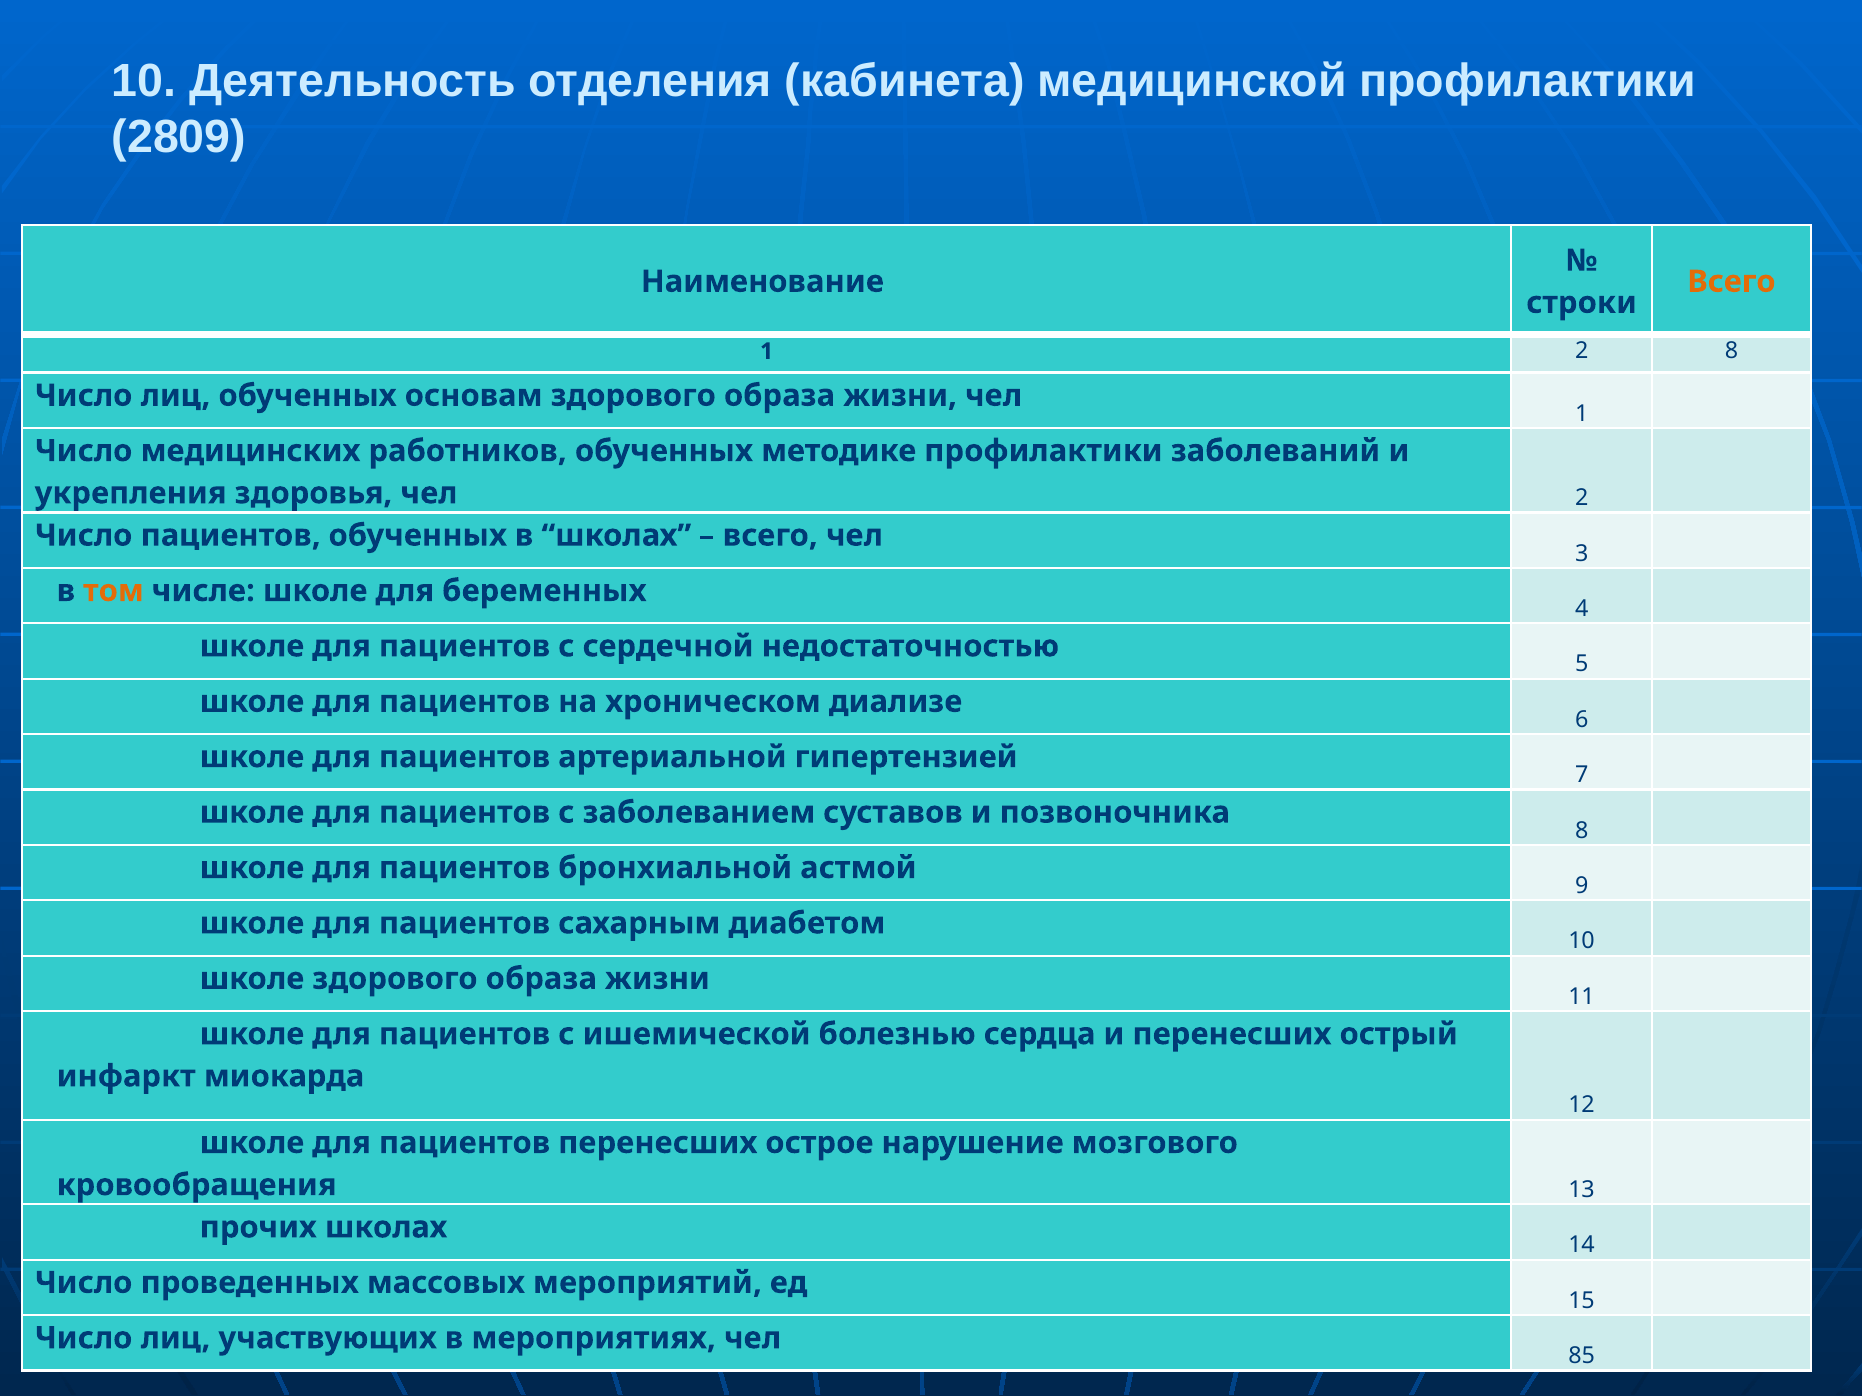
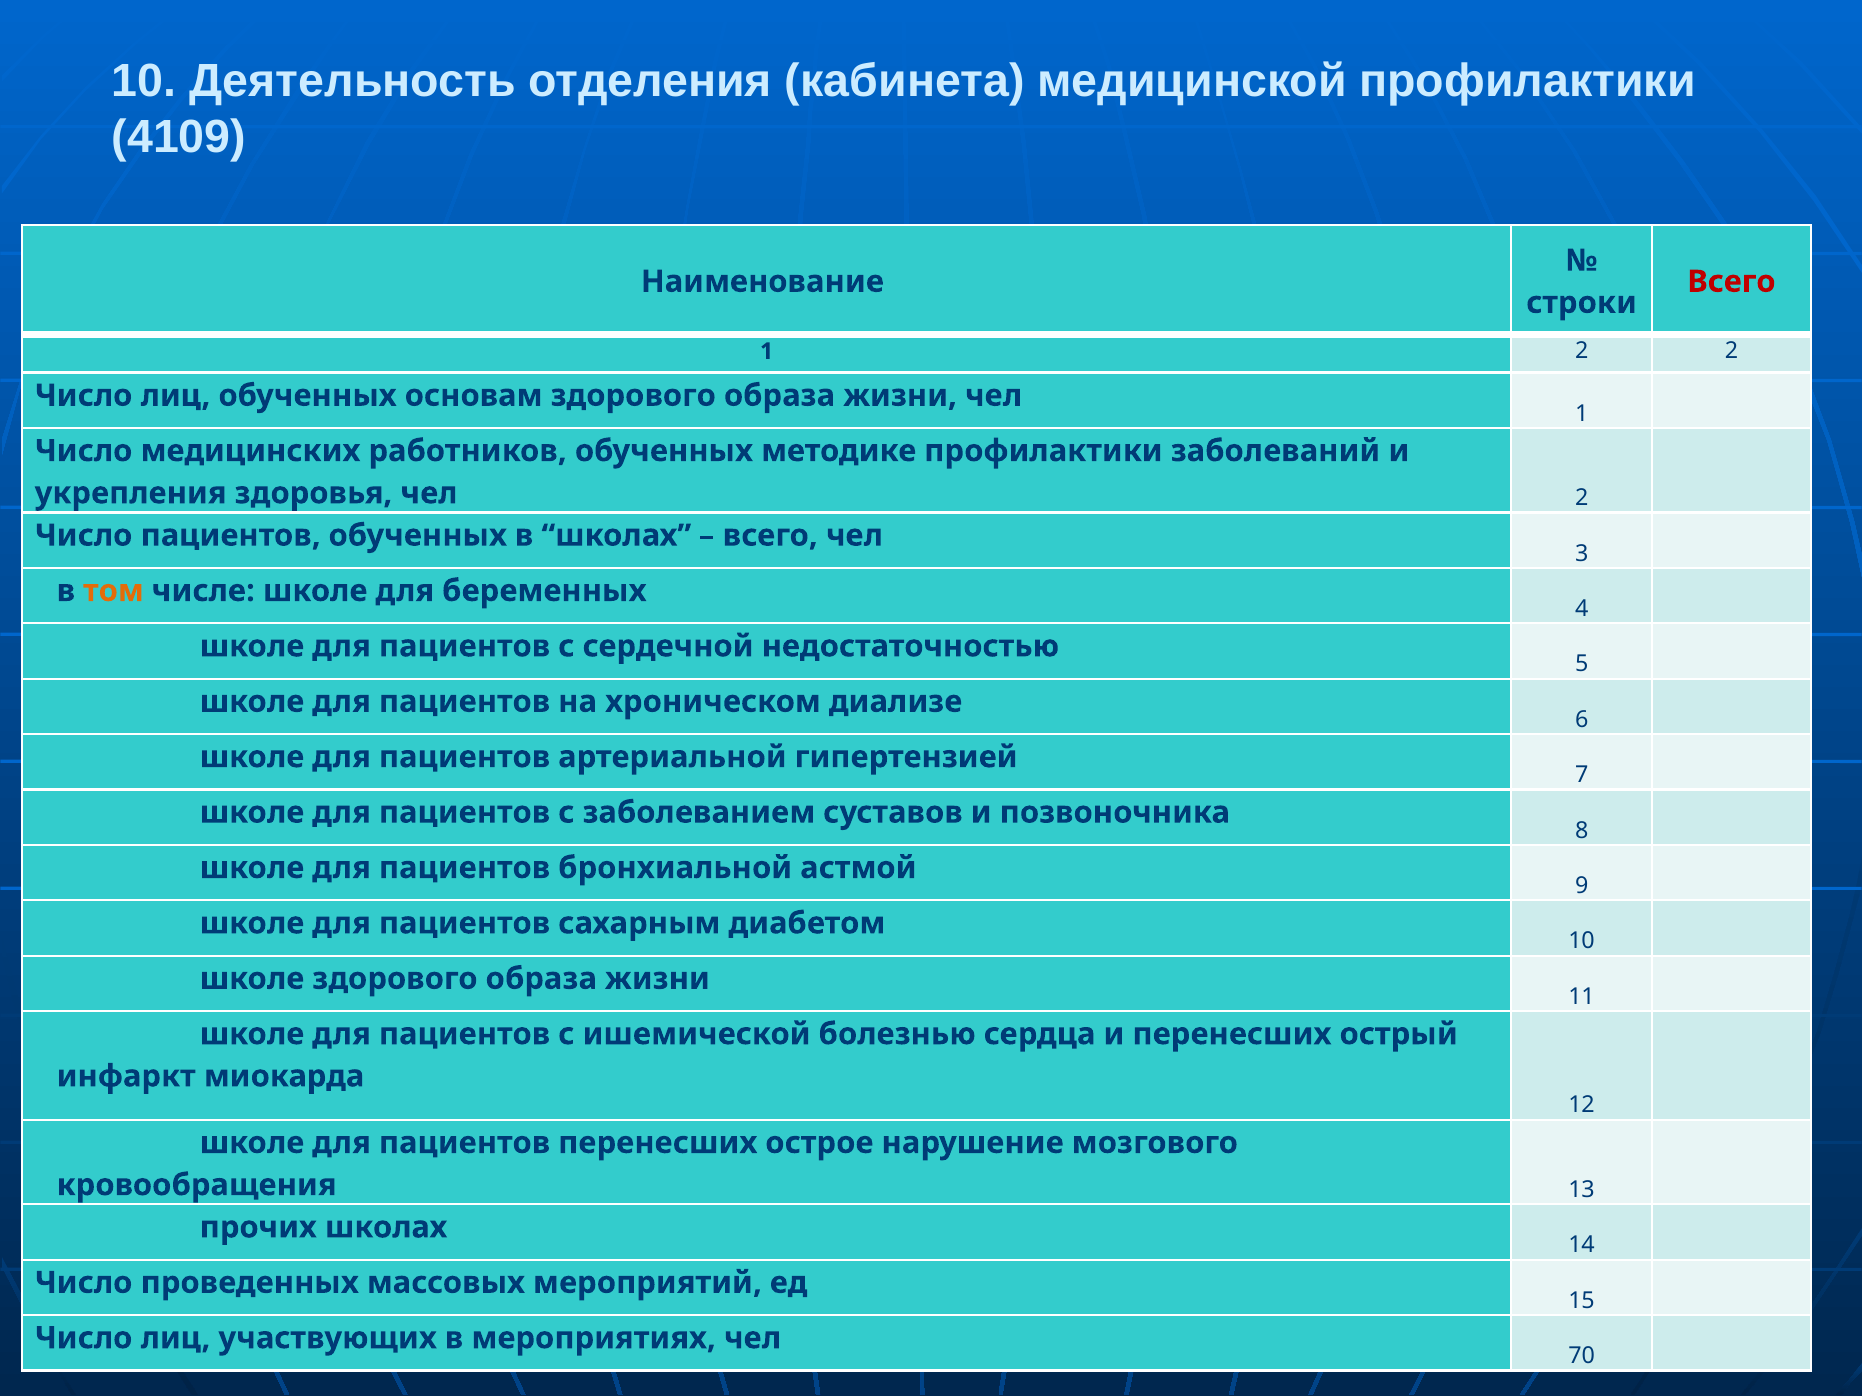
2809: 2809 -> 4109 (179, 137)
Всего colour: orange -> red (1731, 282)
2 8: 8 -> 2 (1732, 351)
85: 85 -> 70 (1582, 1356)
